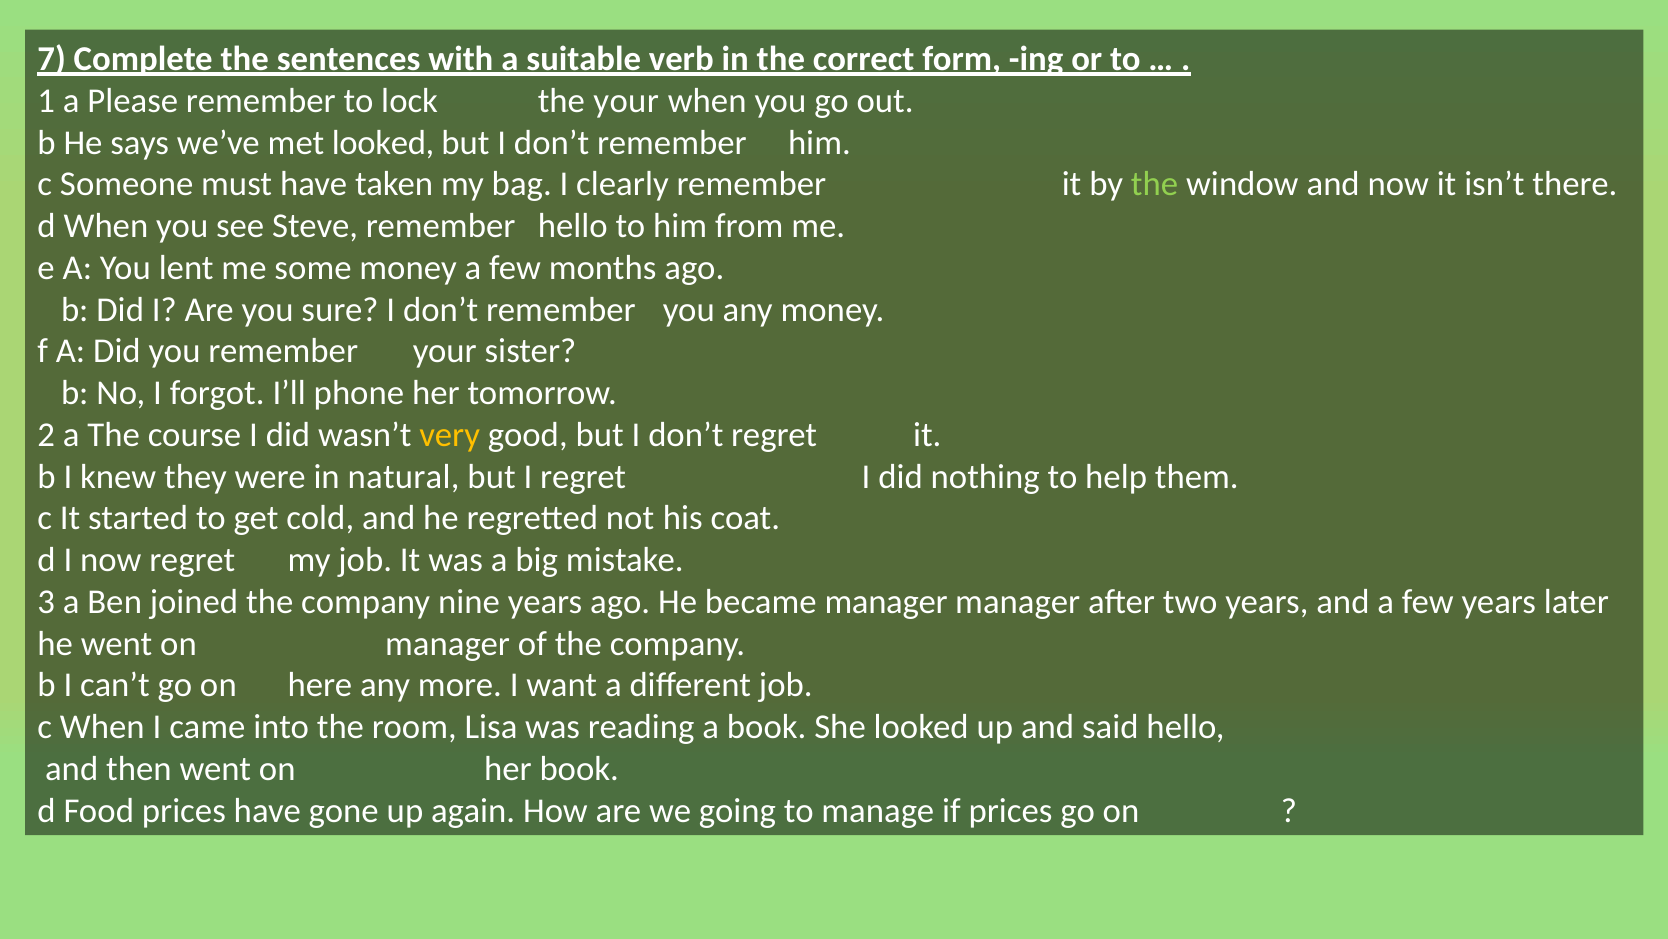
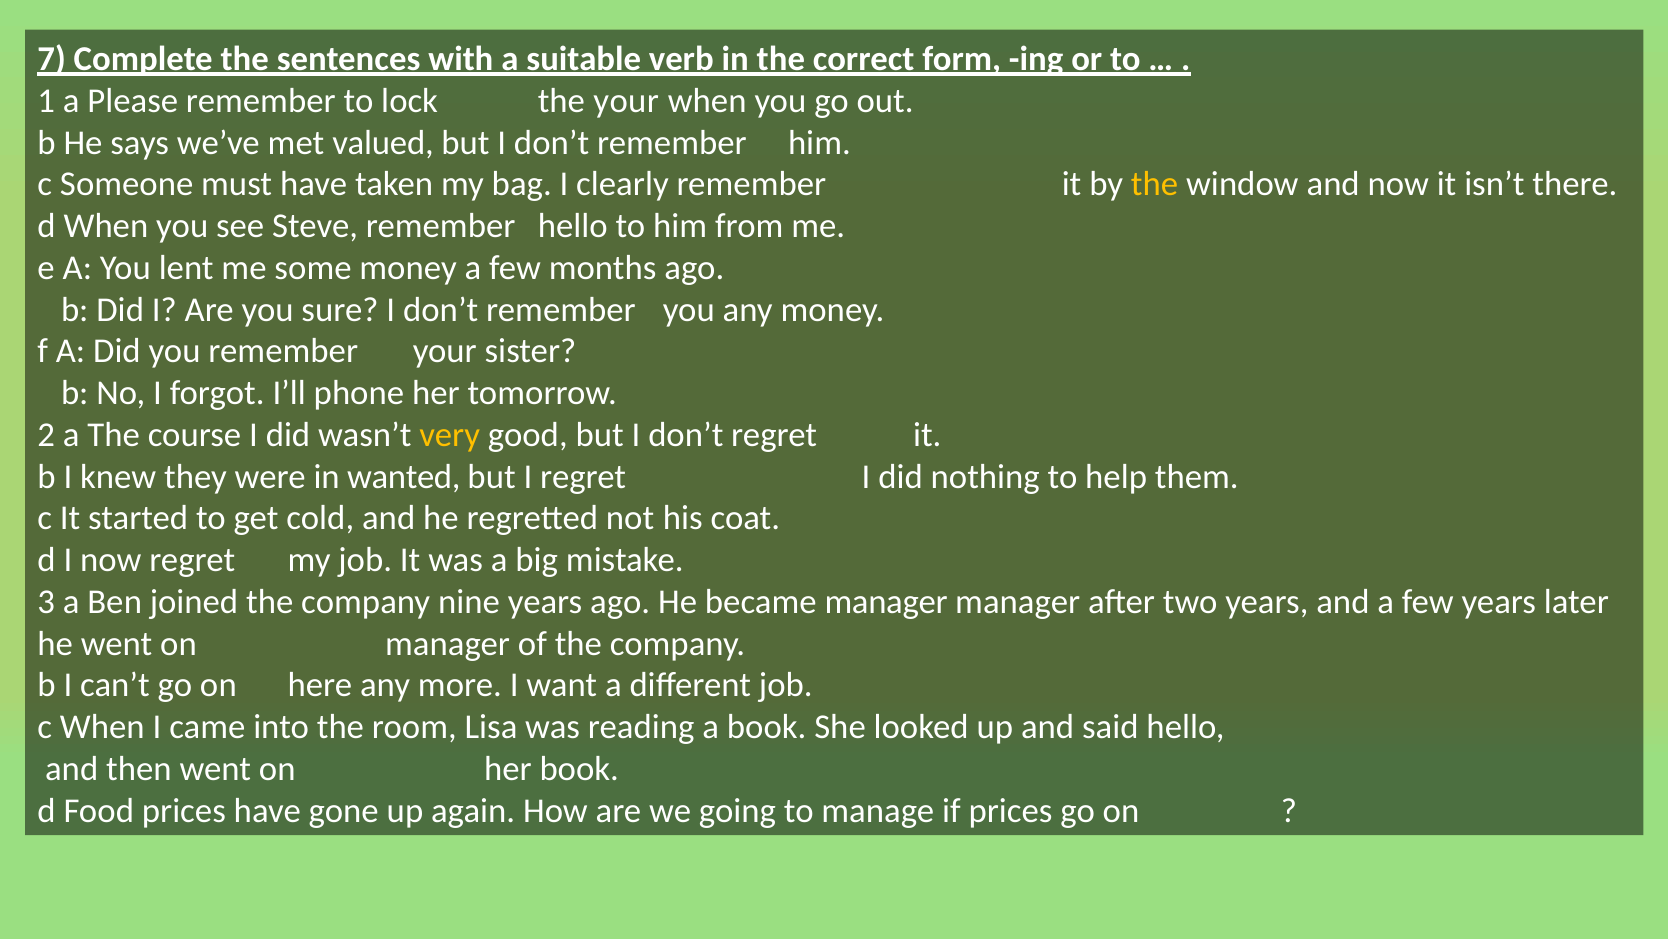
met looked: looked -> valued (383, 143)
the colour: light green -> yellow (1155, 184)
natural: natural -> wanted (404, 476)
